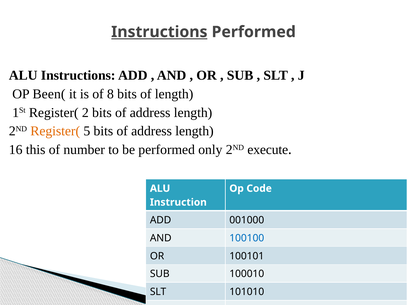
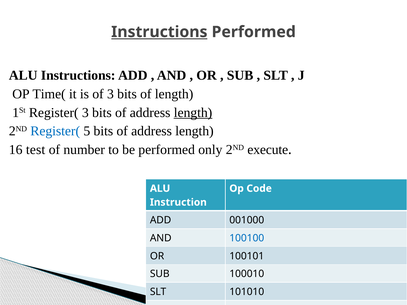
Been(: Been( -> Time( (49, 94)
of 8: 8 -> 3 (110, 94)
Register( 2: 2 -> 3 (85, 113)
length underline: none -> present (193, 113)
Register( colour: orange -> blue (55, 131)
this: this -> test (36, 150)
